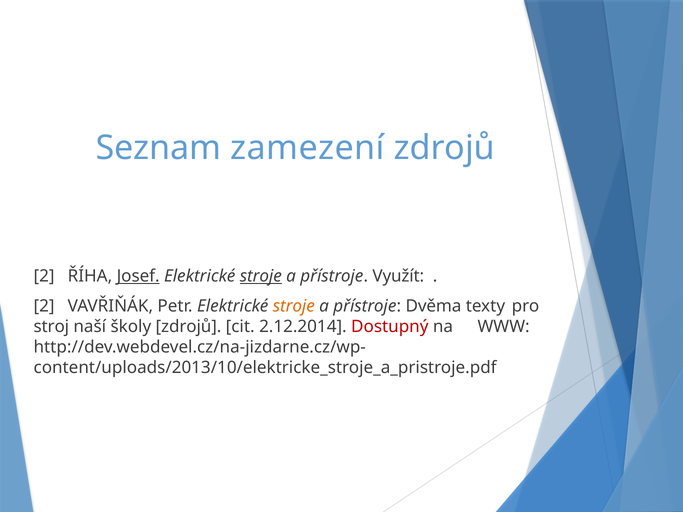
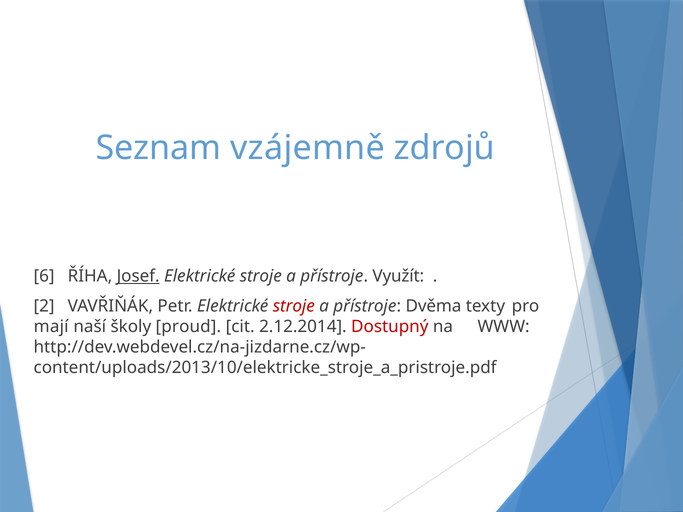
zamezení: zamezení -> vzájemně (308, 148)
2: 2 -> 6 (44, 276)
stroje underline: present -> none (261, 276)
stroje colour: orange -> red (294, 306)
stroj: stroj -> mají (51, 327)
školy zdrojů: zdrojů -> proud (188, 327)
